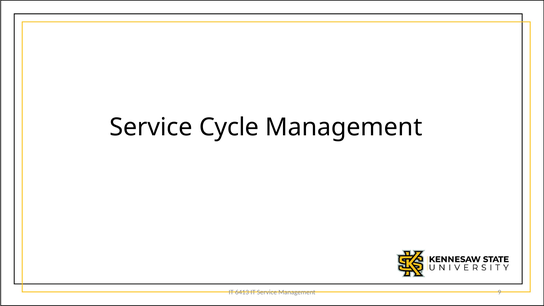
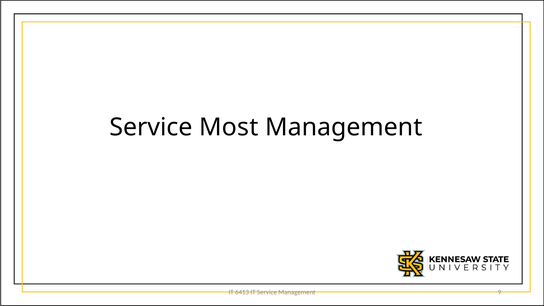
Cycle: Cycle -> Most (229, 127)
